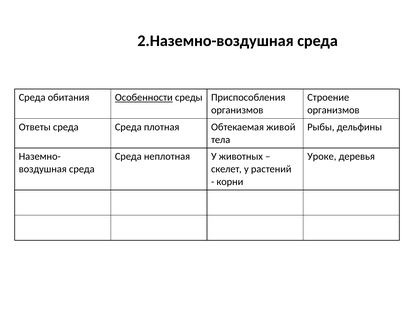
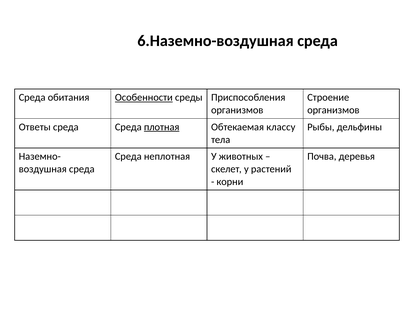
2.Наземно-воздушная: 2.Наземно-воздушная -> 6.Наземно-воздушная (216, 41)
плотная underline: none -> present (162, 127)
живой: живой -> классу (281, 127)
Уроке: Уроке -> Почва (322, 156)
